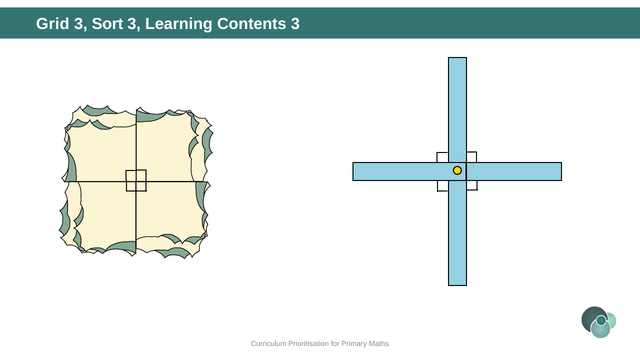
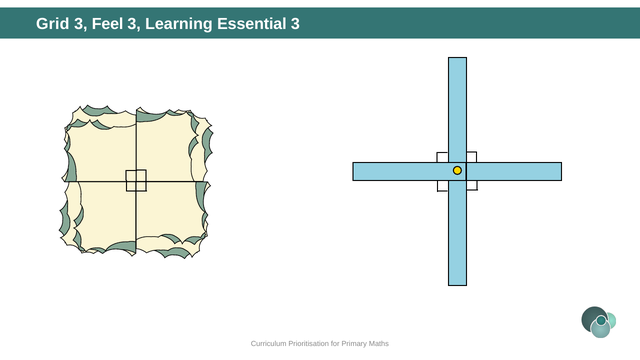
Sort: Sort -> Feel (108, 24)
Contents: Contents -> Essential (252, 24)
